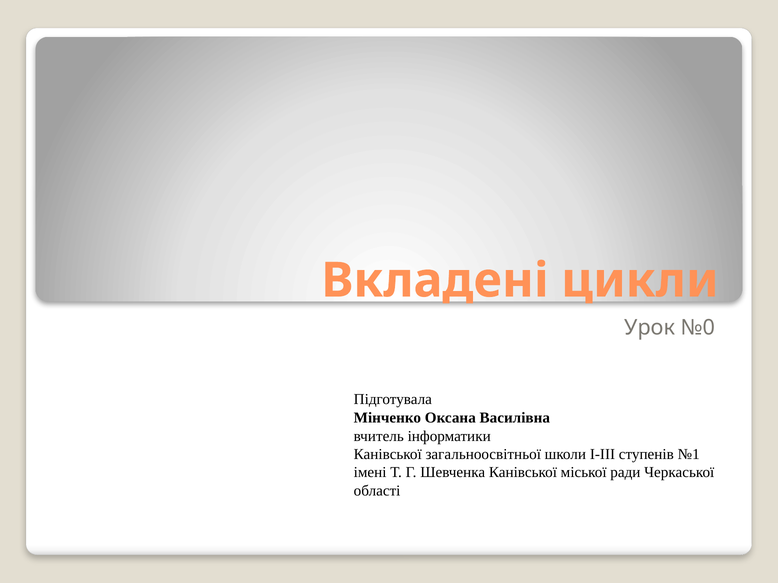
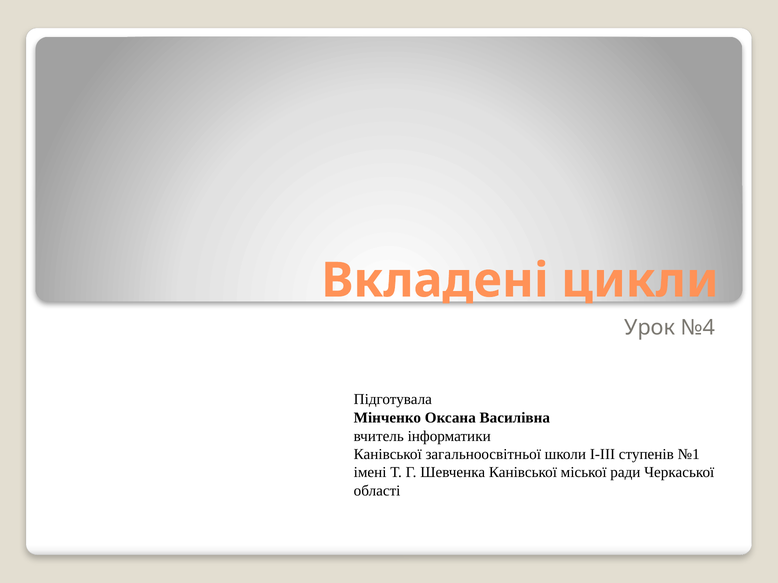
№0: №0 -> №4 (698, 328)
